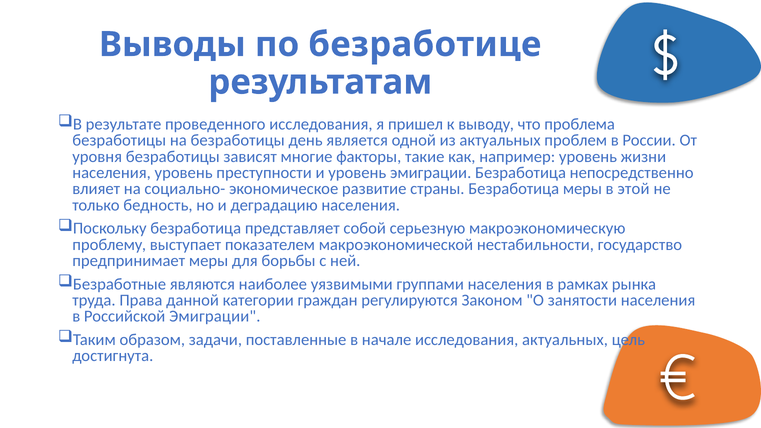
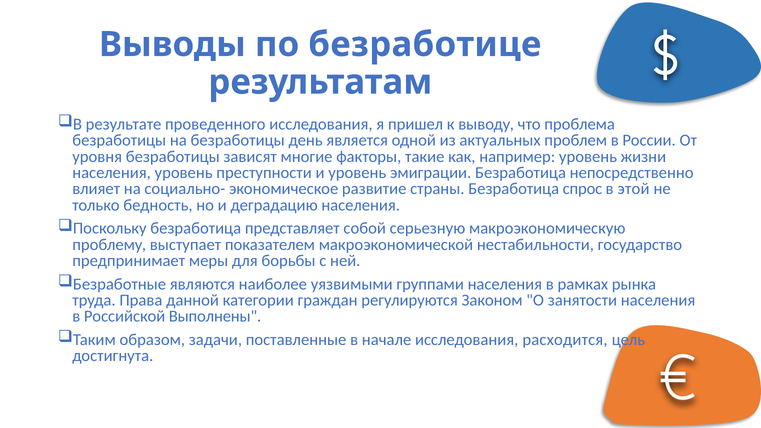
Безработица меры: меры -> спрос (582, 189)
Российской Эмиграции: Эмиграции -> Выполнены (215, 316)
исследования актуальных: актуальных -> расходится (565, 340)
